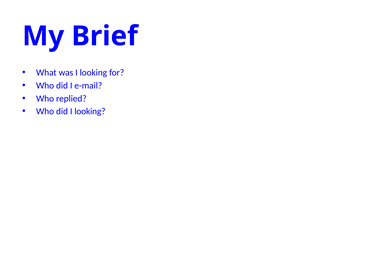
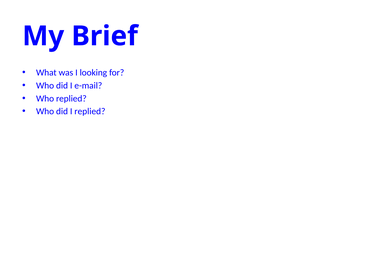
did I looking: looking -> replied (90, 112)
